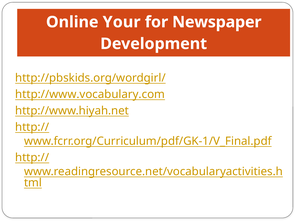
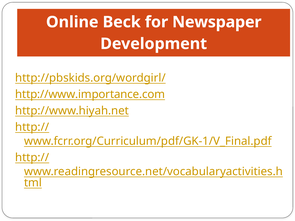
Your: Your -> Beck (122, 22)
http://www.vocabulary.com: http://www.vocabulary.com -> http://www.importance.com (90, 95)
